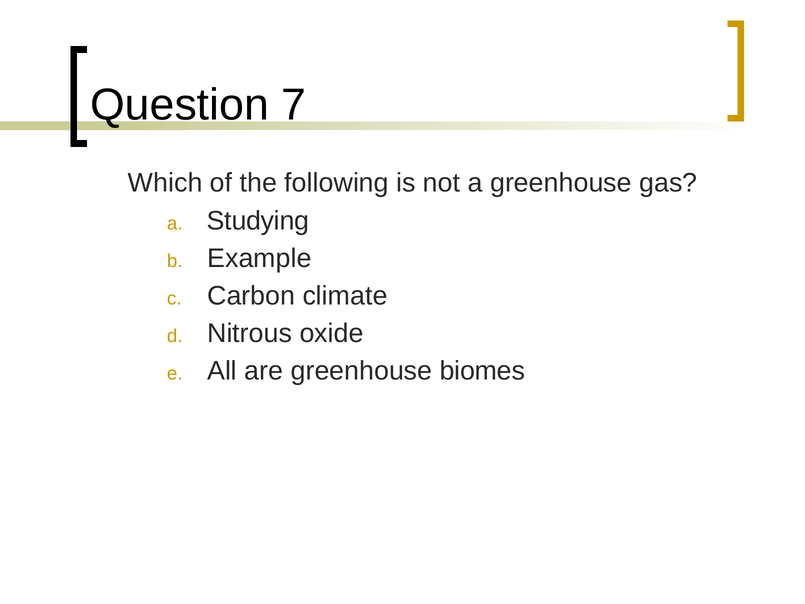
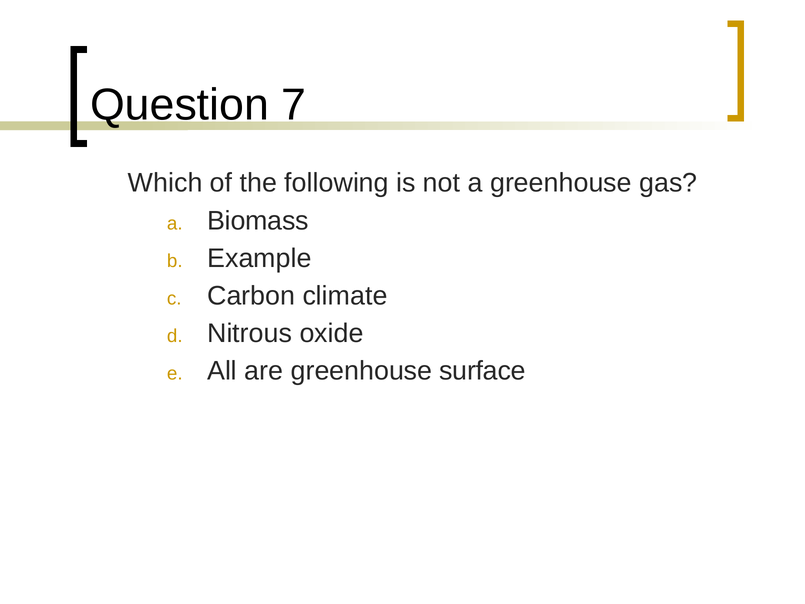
Studying: Studying -> Biomass (258, 221)
biomes: biomes -> surface (482, 371)
